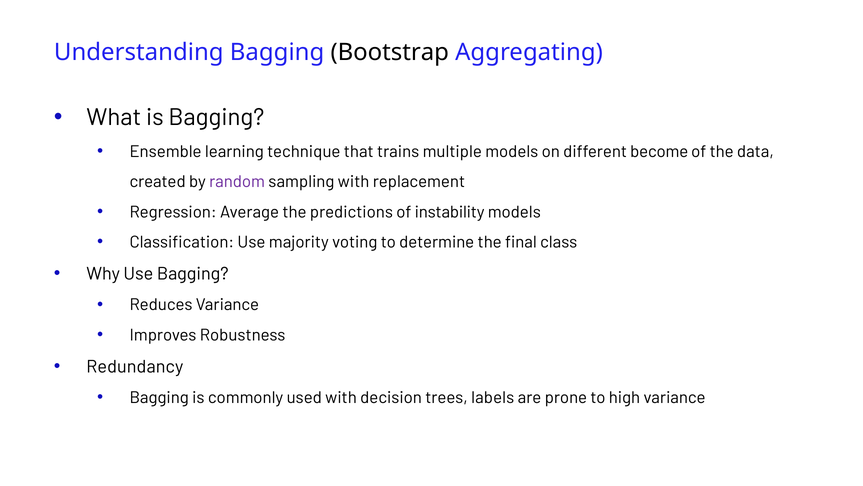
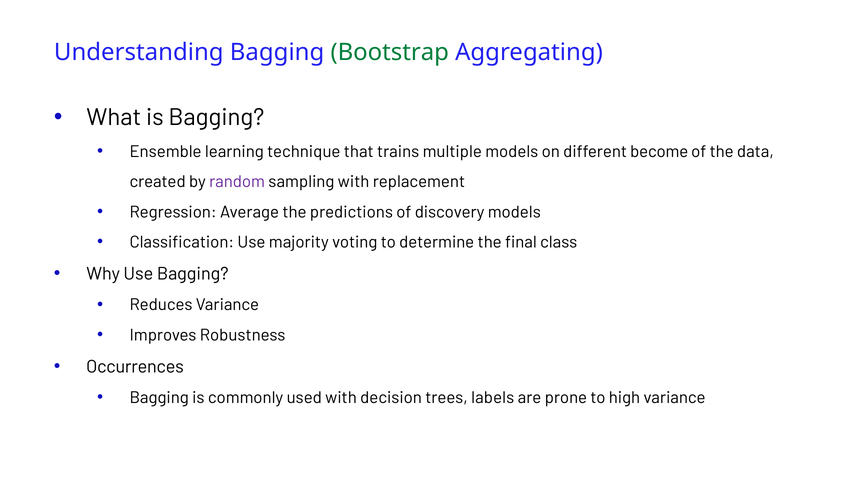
Bootstrap colour: black -> green (390, 52)
instability: instability -> discovery (450, 212)
Redundancy: Redundancy -> Occurrences (135, 366)
